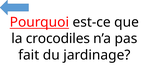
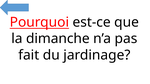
crocodiles: crocodiles -> dimanche (58, 39)
